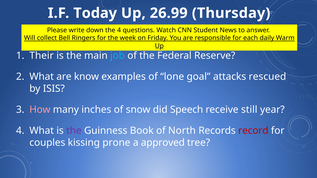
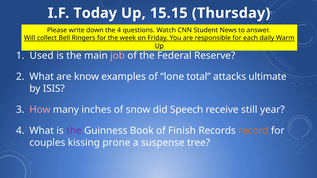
26.99: 26.99 -> 15.15 (169, 13)
Their: Their -> Used (42, 56)
job colour: light blue -> pink (118, 56)
goal: goal -> total (199, 77)
rescued: rescued -> ultimate (268, 77)
North: North -> Finish (182, 131)
record colour: red -> orange (253, 131)
approved: approved -> suspense (163, 143)
